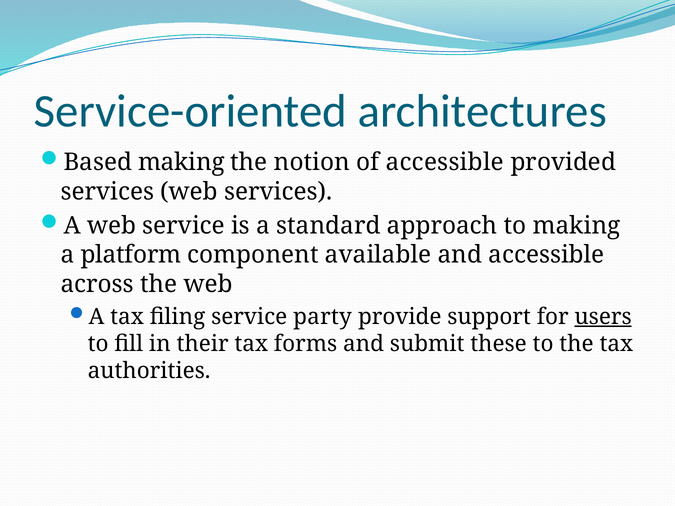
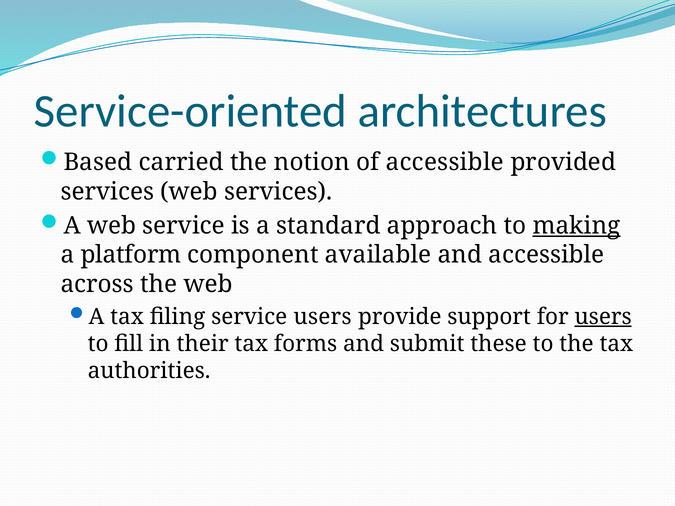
Based making: making -> carried (181, 163)
making underline: none -> present (577, 226)
service party: party -> users (323, 317)
